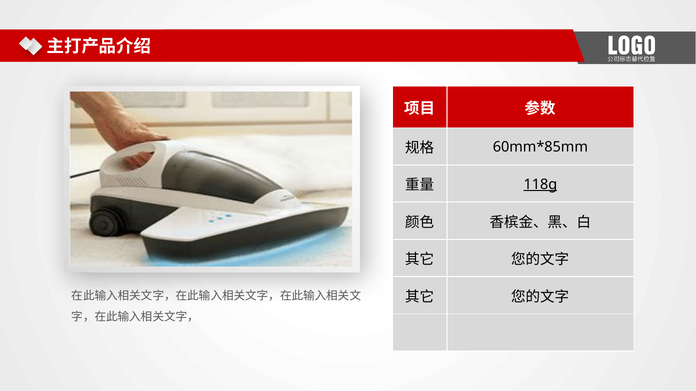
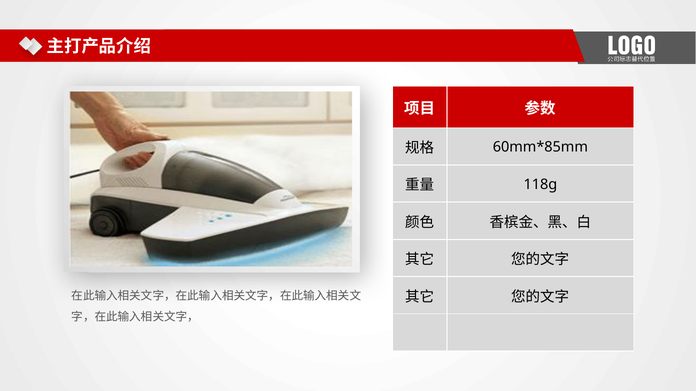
118g underline: present -> none (540, 185)
